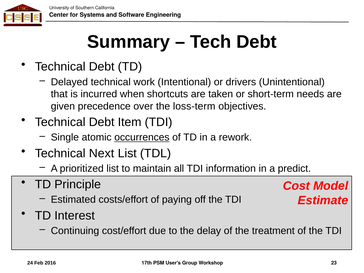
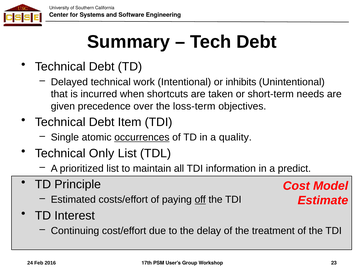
drivers: drivers -> inhibits (241, 82)
rework: rework -> quality (235, 137)
Next: Next -> Only (102, 153)
off underline: none -> present (200, 200)
